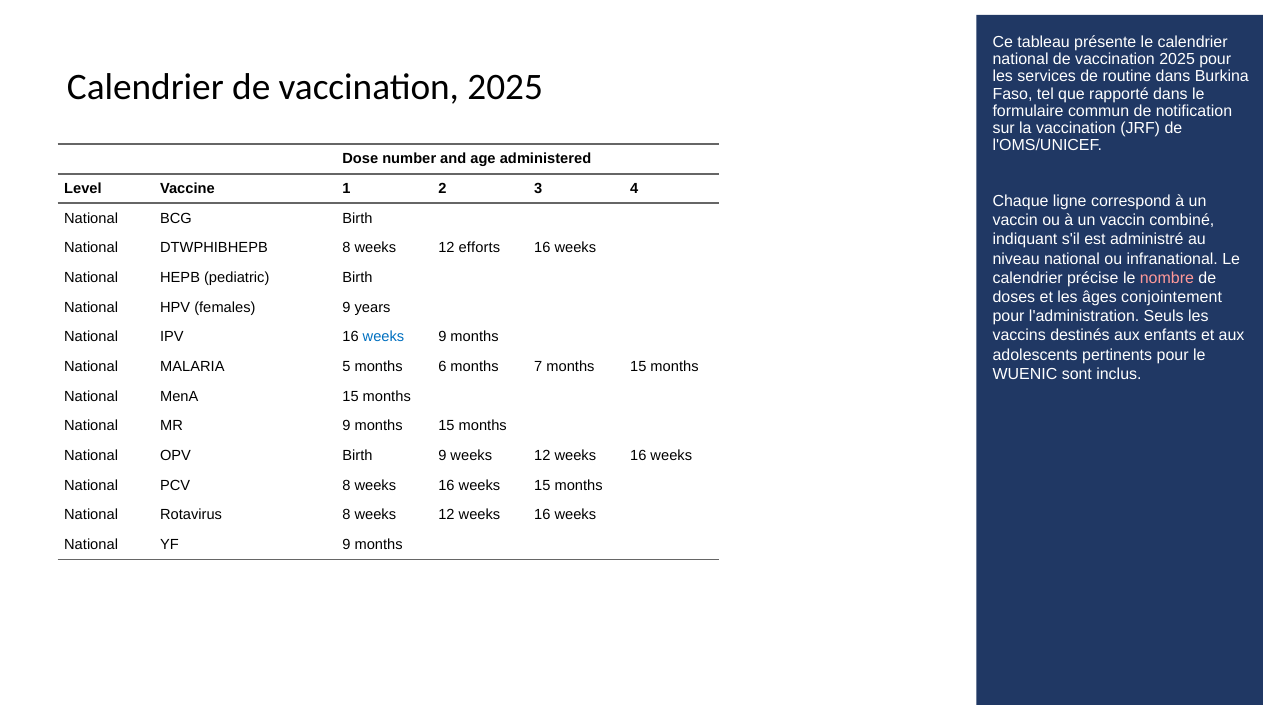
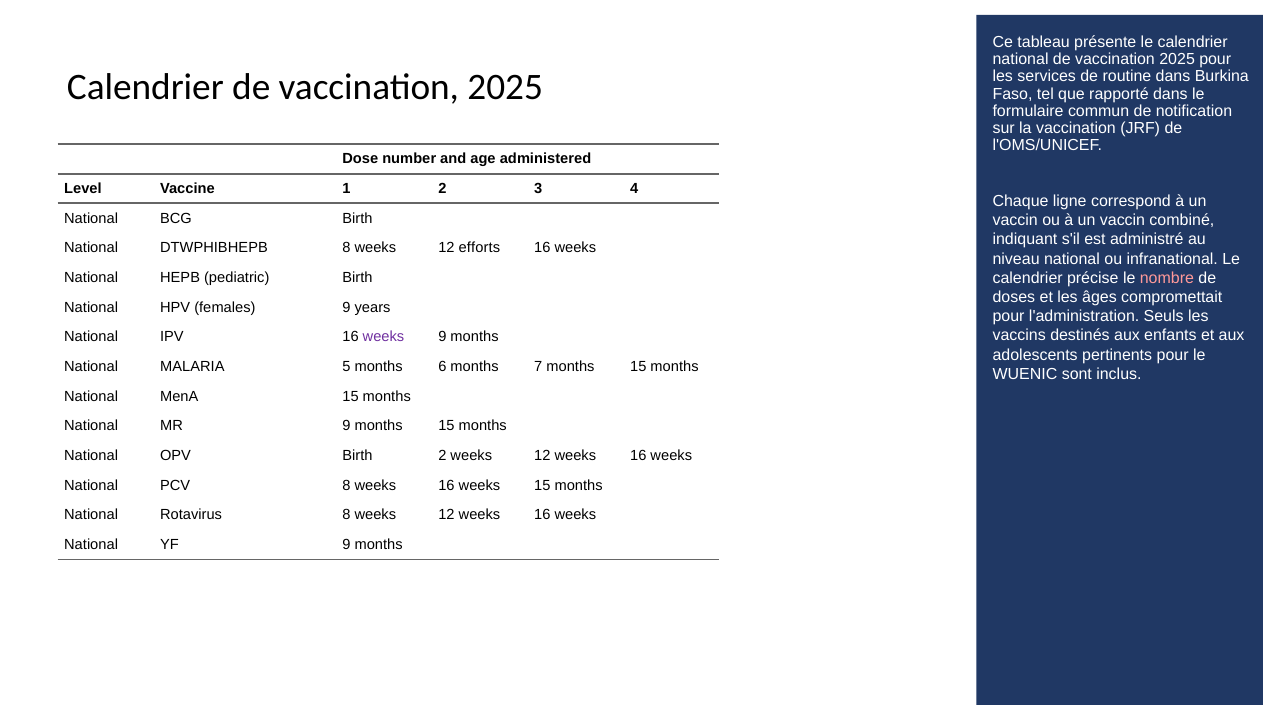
conjointement: conjointement -> compromettait (1172, 297)
weeks colour: blue -> purple (383, 337)
Birth 9: 9 -> 2 (442, 455)
